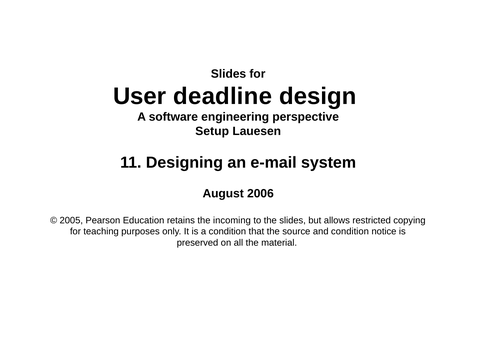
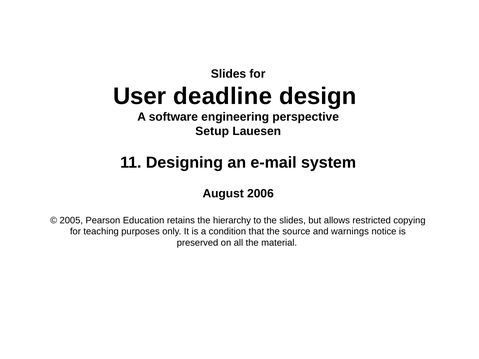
incoming: incoming -> hierarchy (232, 220)
and condition: condition -> warnings (350, 232)
